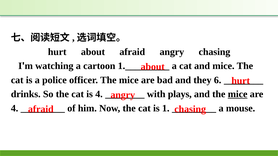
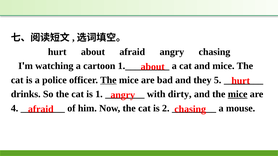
The underline: none -> present (108, 80)
6: 6 -> 5 (218, 80)
is 4: 4 -> 1 (99, 94)
plays: plays -> dirty (180, 94)
1: 1 -> 2 (166, 108)
